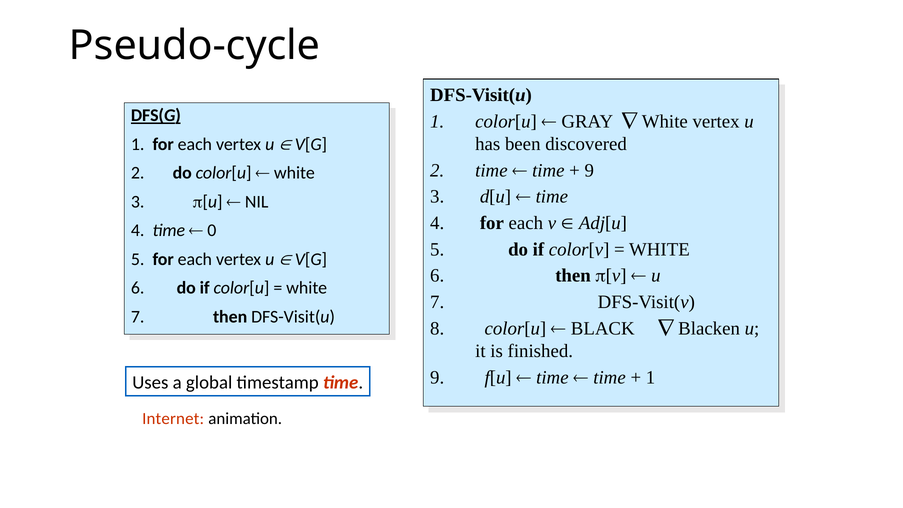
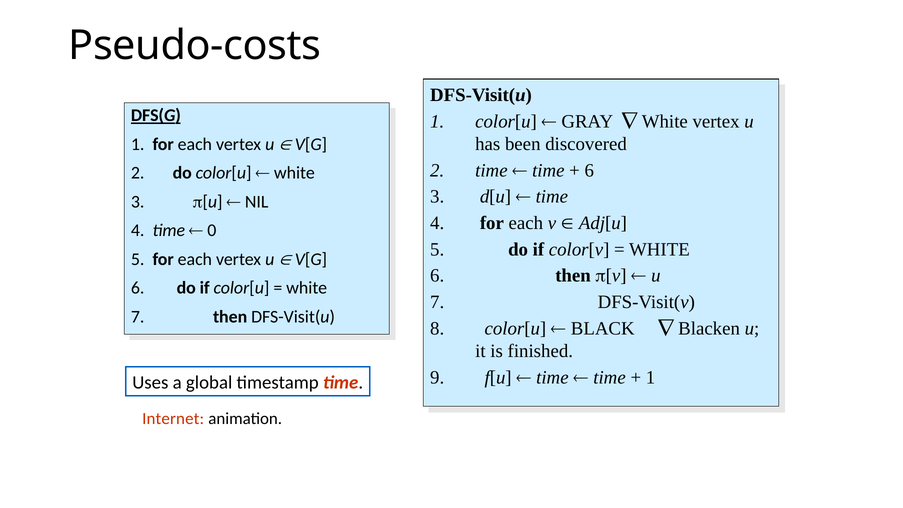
Pseudo-cycle: Pseudo-cycle -> Pseudo-costs (195, 46)
9: 9 -> 6 (589, 170)
